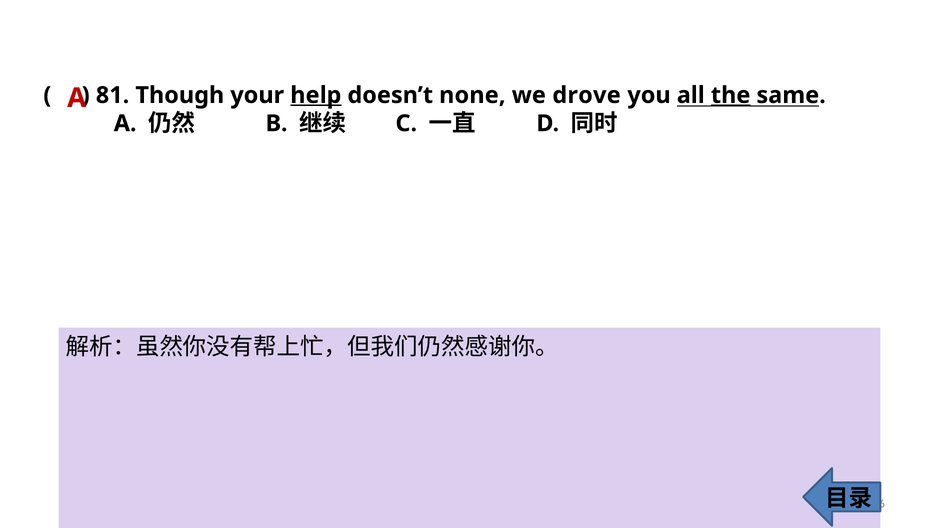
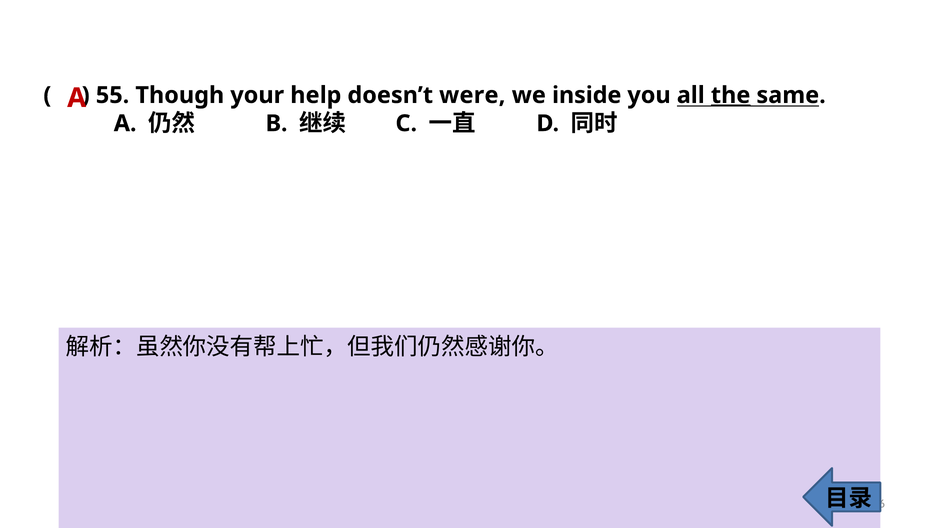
81: 81 -> 55 (113, 95)
help underline: present -> none (316, 95)
none: none -> were (472, 95)
drove: drove -> inside (587, 95)
